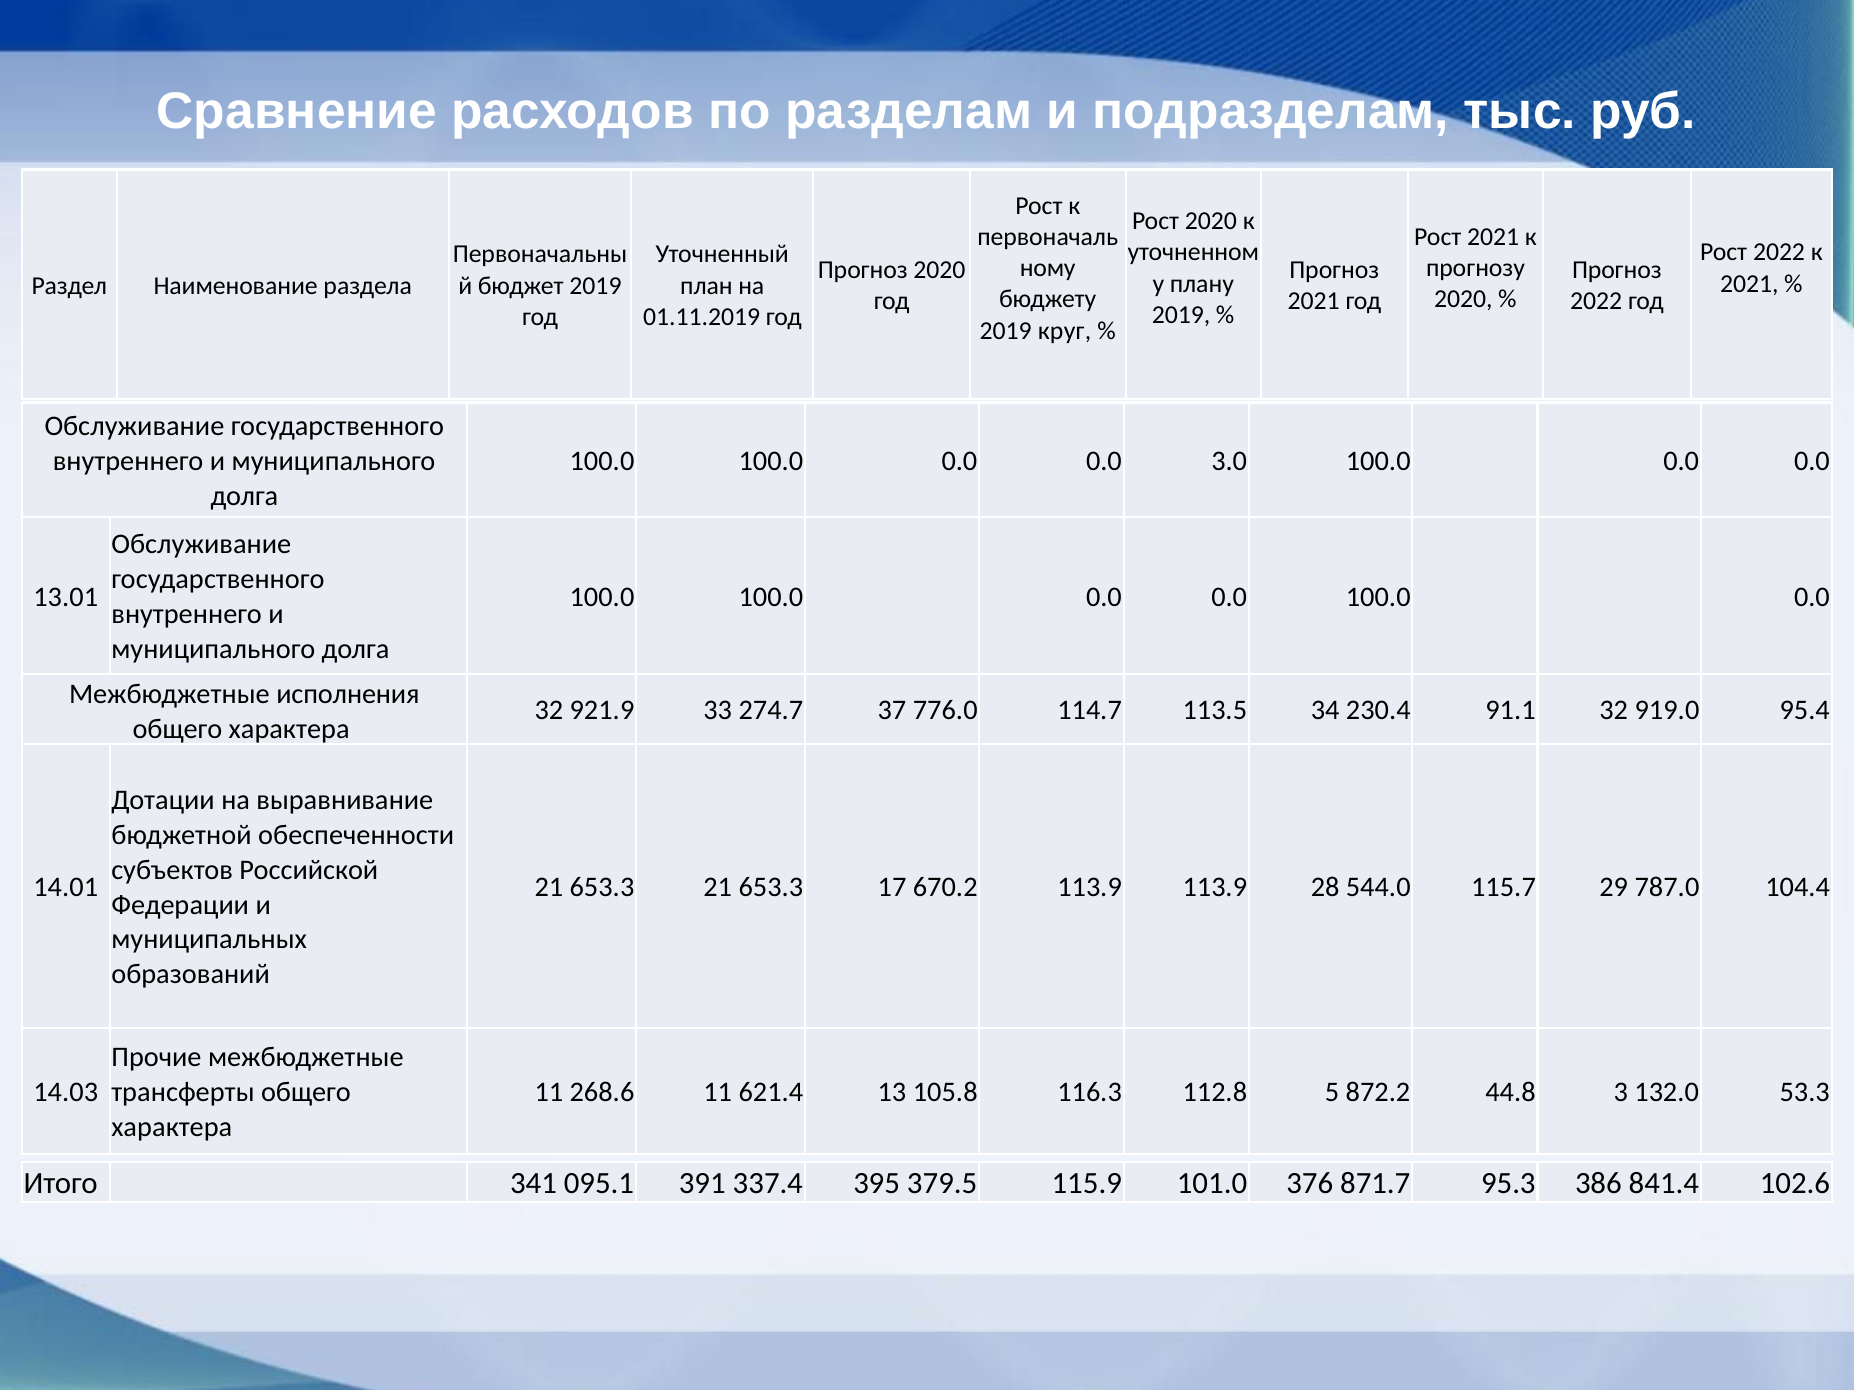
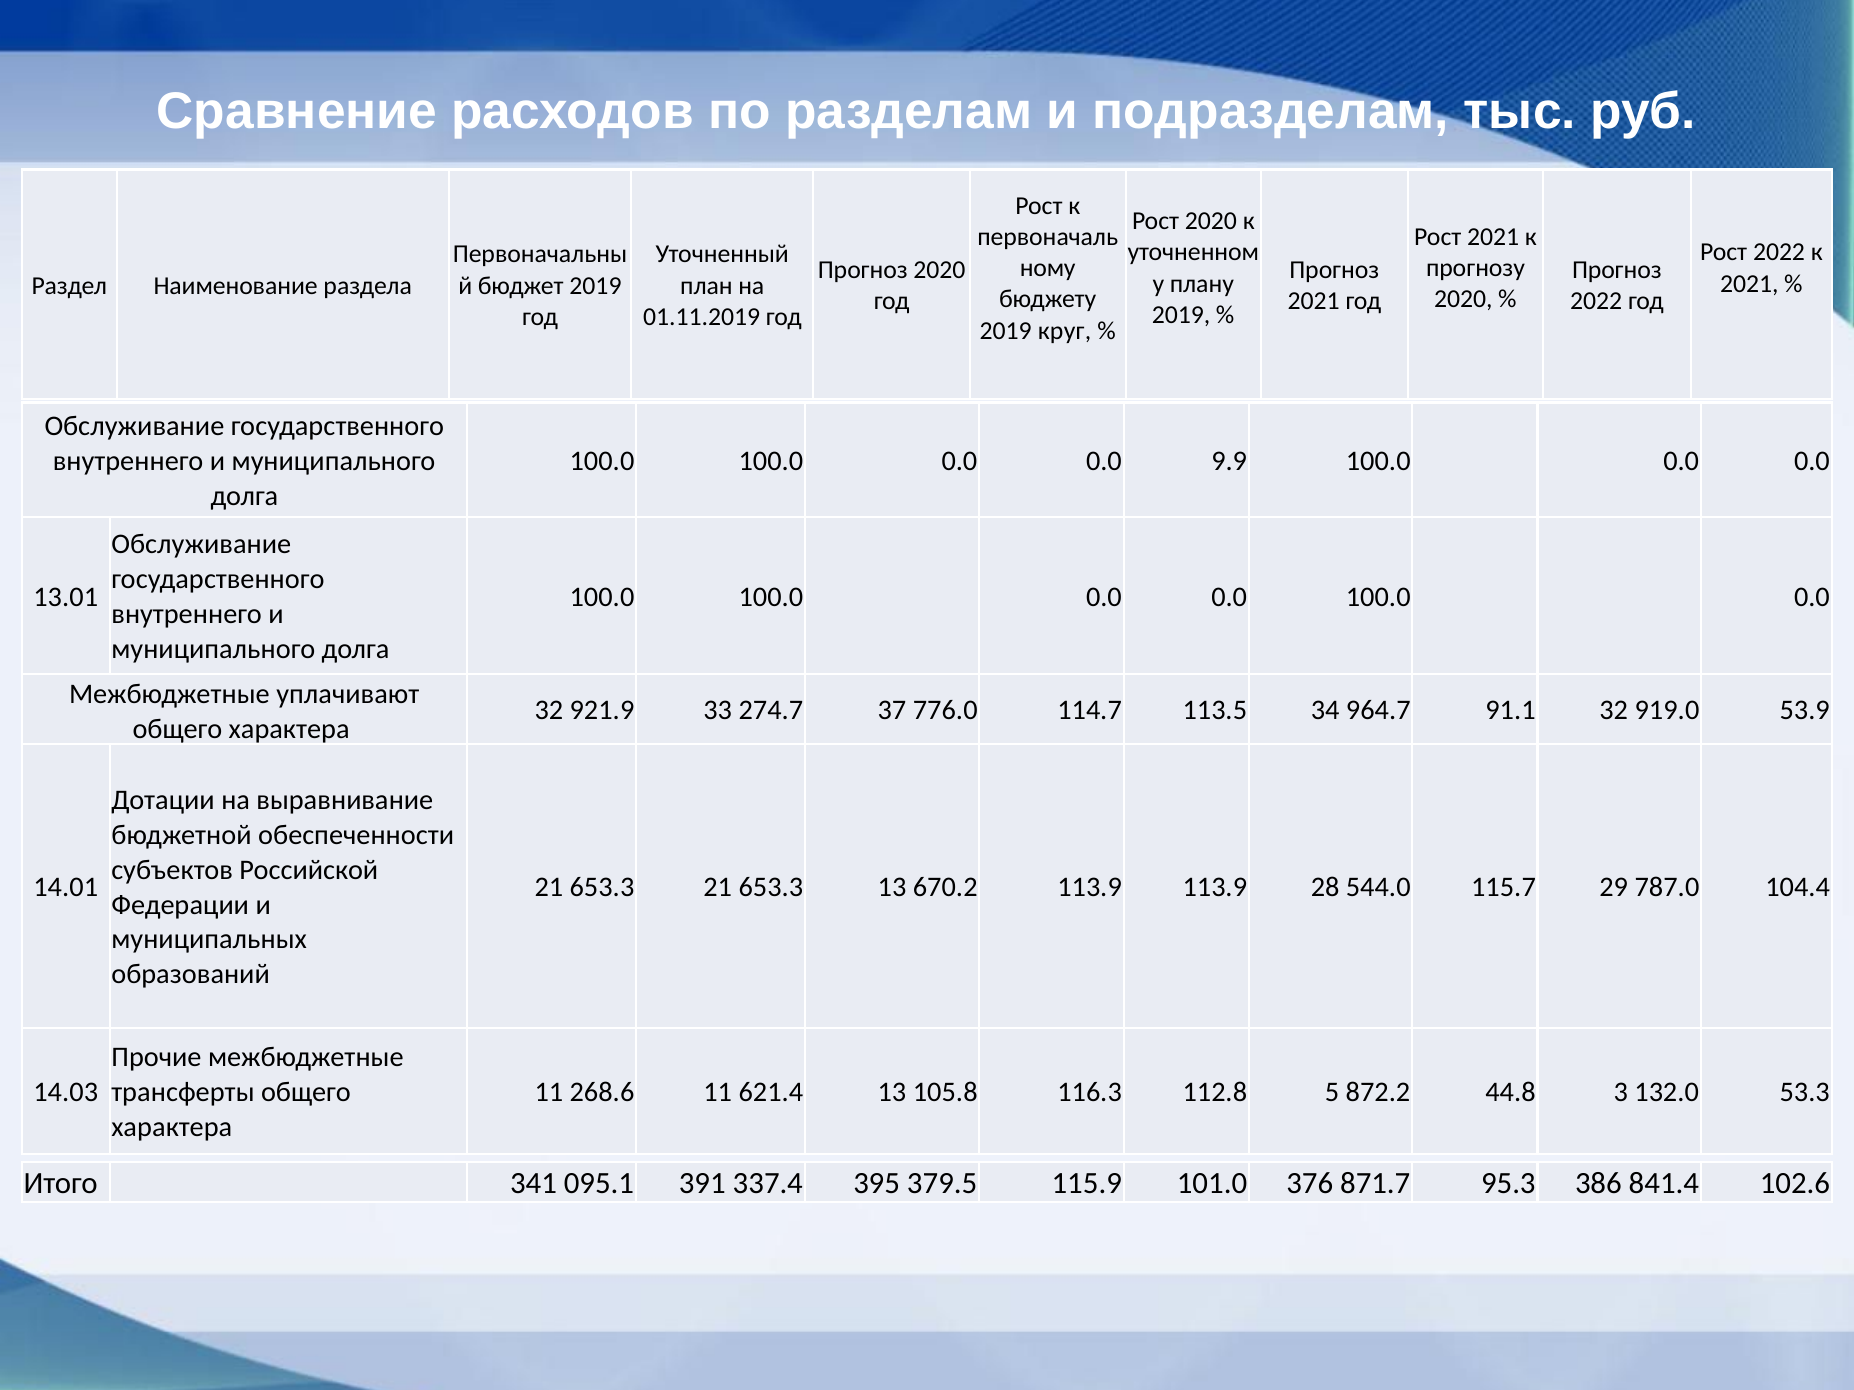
3.0: 3.0 -> 9.9 (1229, 461)
исполнения: исполнения -> уплачивают (348, 694)
230.4: 230.4 -> 964.7 (1378, 711)
95.4: 95.4 -> 53.9 (1805, 711)
653.3 17: 17 -> 13 (892, 888)
